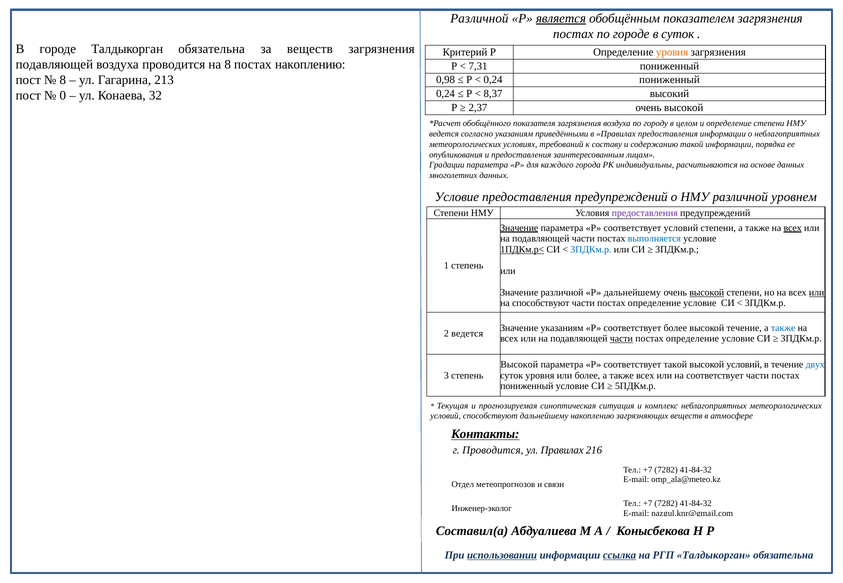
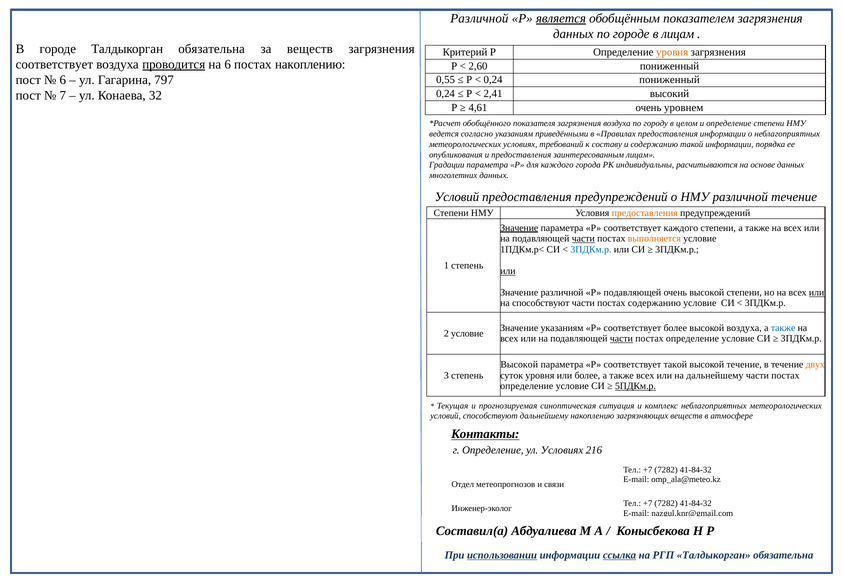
постах: постах -> данных (573, 34)
в суток: суток -> лицам (678, 34)
подавляющей: подавляющей -> соответствует (54, 65)
проводится underline: none -> present (174, 65)
на 8: 8 -> 6 (228, 65)
7,31: 7,31 -> 2,60 (478, 66)
8: 8 -> 6 (63, 80)
213: 213 -> 797 (164, 80)
0,98: 0,98 -> 0,55 (446, 80)
8,37: 8,37 -> 2,41 (493, 94)
0: 0 -> 7 (63, 96)
2,37: 2,37 -> 4,61 (478, 108)
высокой: высокой -> уровнем (684, 108)
Условие: Условие -> Условий (457, 197)
различной уровнем: уровнем -> течение (794, 197)
предоставления colour: purple -> orange (645, 213)
соответствует условий: условий -> каждого (681, 228)
всех underline: present -> none (793, 228)
части underline: none -> present (583, 239)
выполняется colour: blue -> orange (654, 239)
1ПДКм.р< underline: present -> none (522, 250)
или underline: none -> present (508, 271)
Р дальнейшему: дальнейшему -> подавляющей (632, 293)
высокой underline: present -> none (707, 293)
определение: определение -> содержанию (654, 304)
высокой течение: течение -> воздуха (744, 328)
2 ведется: ведется -> условие (467, 334)
высокой условий: условий -> течение (744, 365)
двух colour: blue -> orange (815, 365)
на соответствует: соответствует -> дальнейшему (715, 376)
пониженный: пониженный -> определение (527, 387)
5ПДКм.р underline: none -> present (635, 387)
г Проводится: Проводится -> Определение (493, 451)
ул Правилах: Правилах -> Условиях (562, 451)
